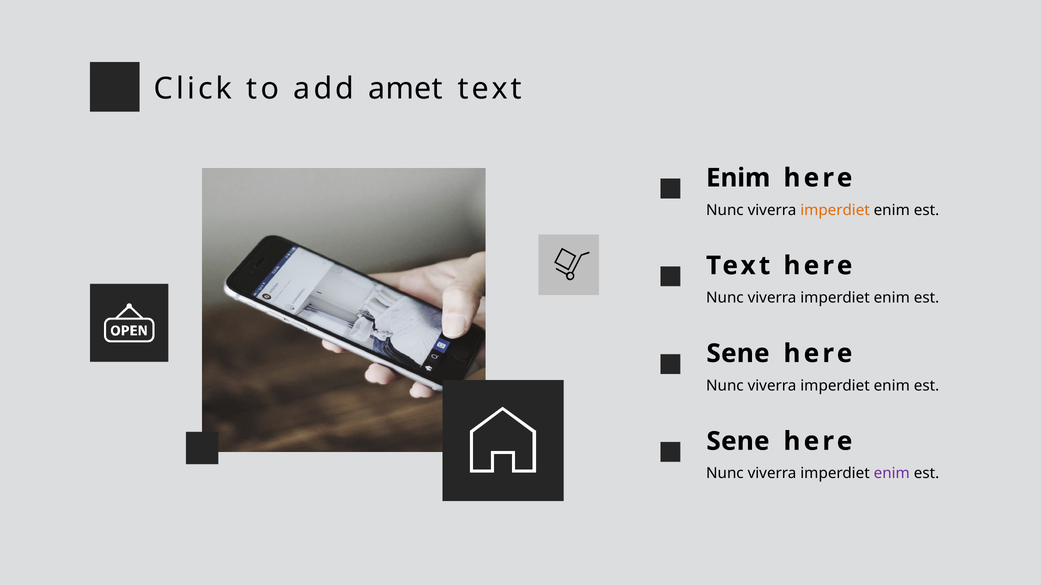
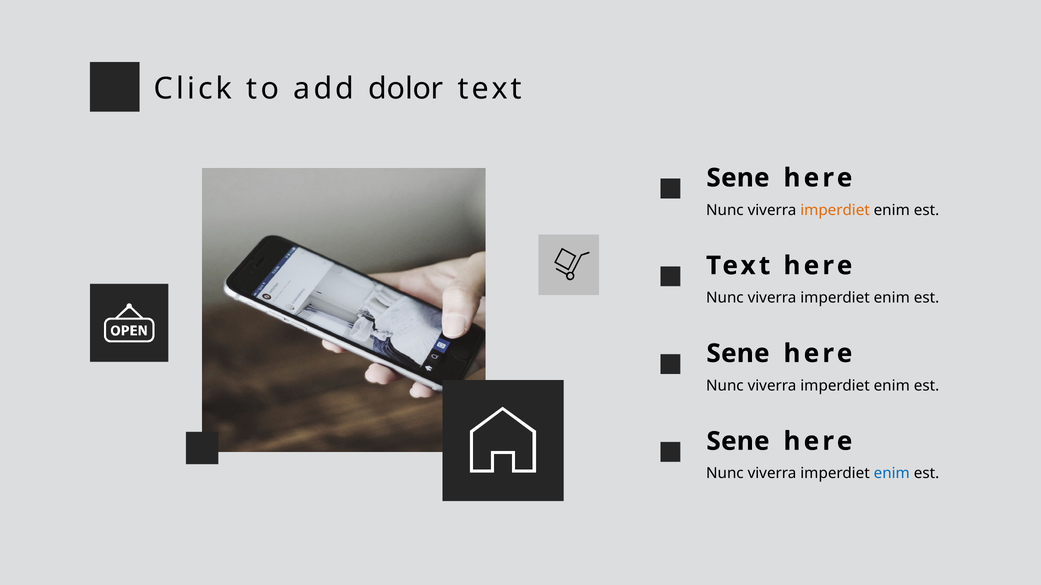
amet: amet -> dolor (406, 89)
Enim: Enim -> Sene (738, 178)
enim colour: purple -> blue (892, 474)
